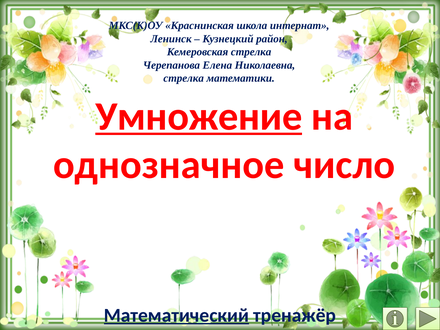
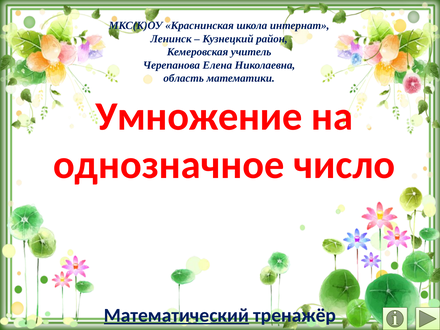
Кемеровская стрелка: стрелка -> учитель (251, 52)
стрелка: стрелка -> область (184, 78)
Умножение underline: present -> none (199, 116)
